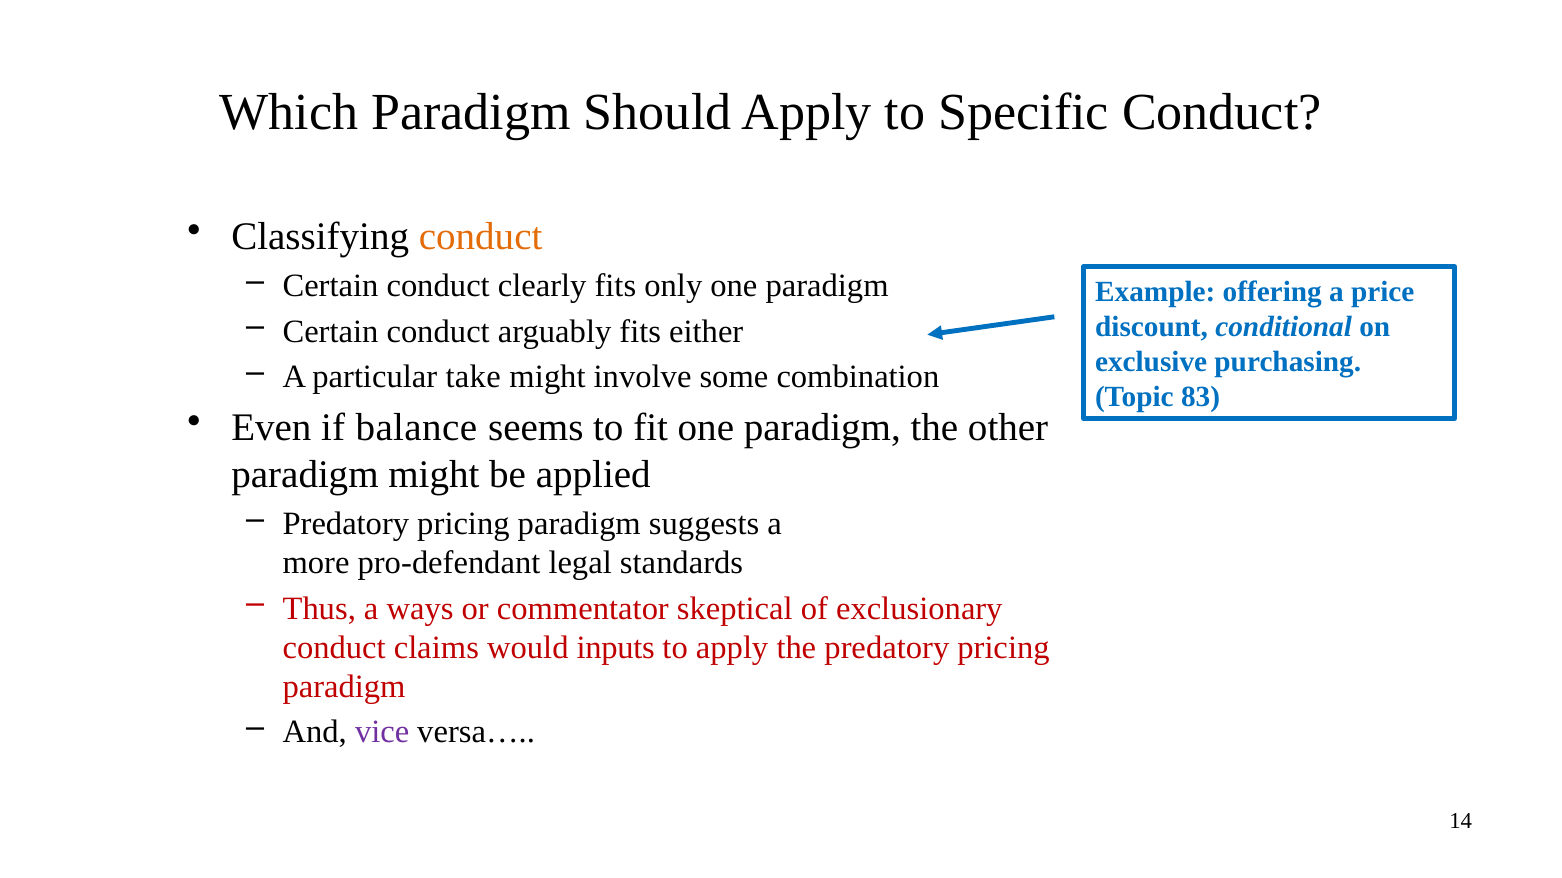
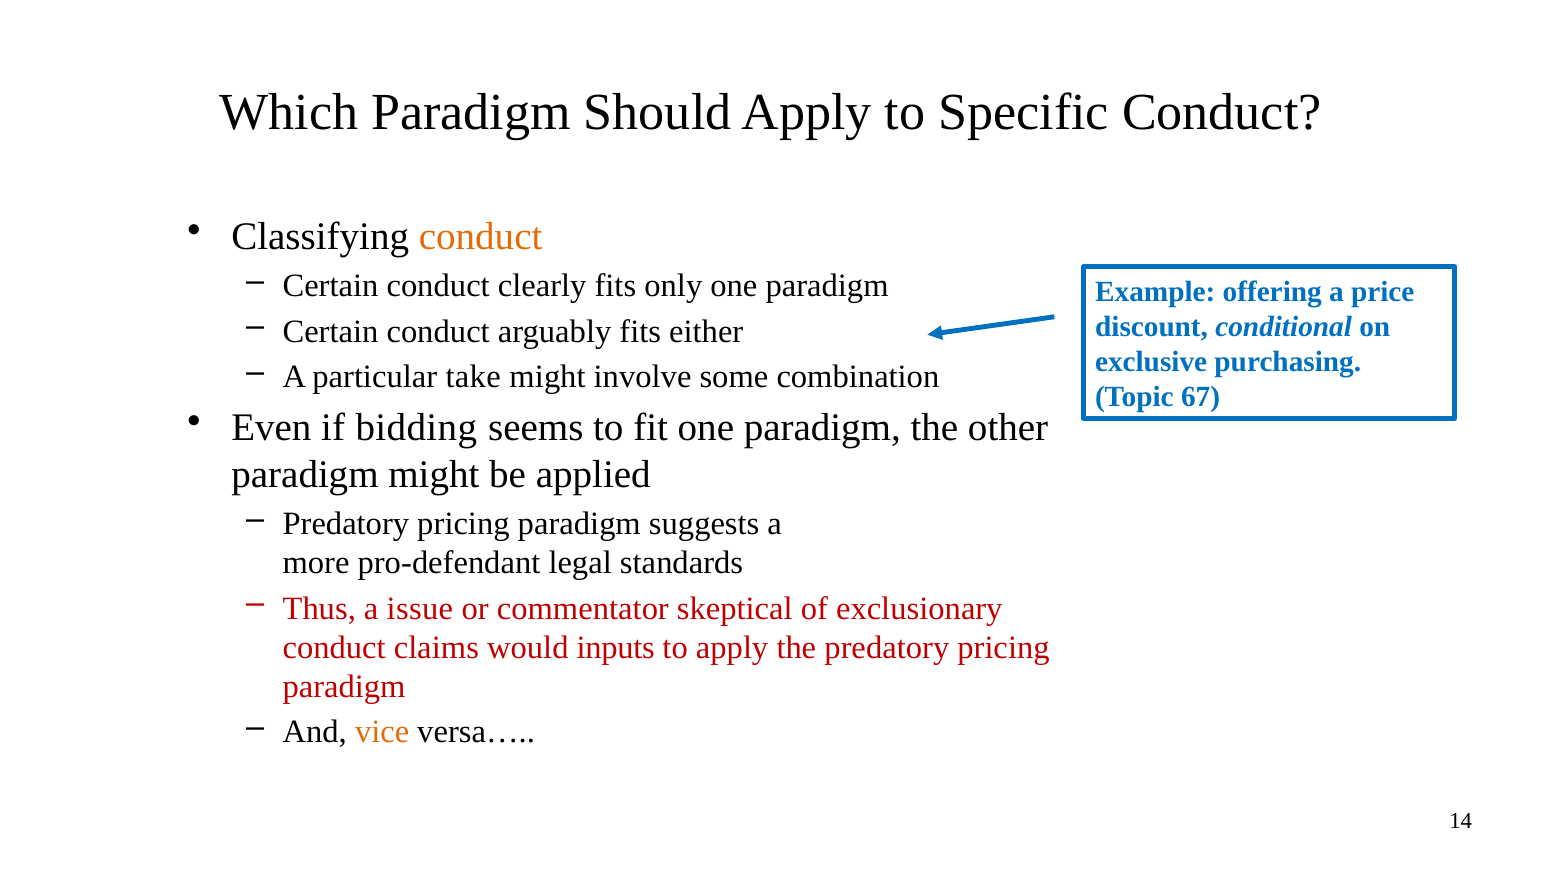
83: 83 -> 67 (1201, 398)
balance: balance -> bidding (416, 428)
ways: ways -> issue (420, 609)
vice colour: purple -> orange (382, 733)
